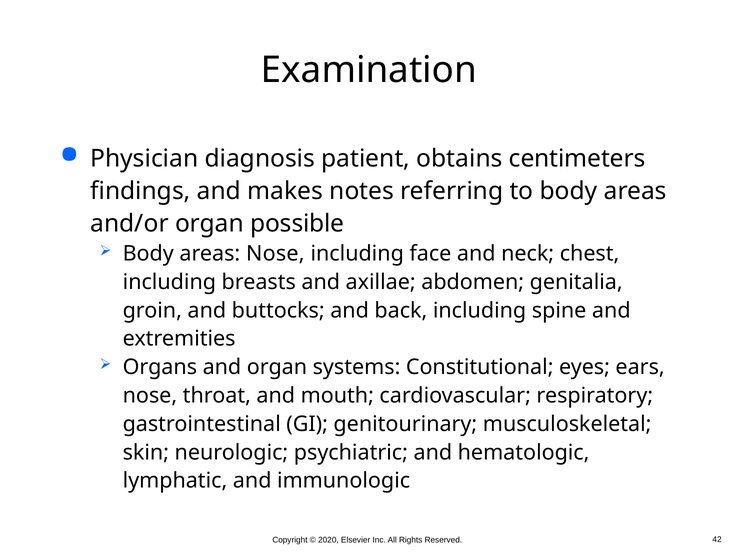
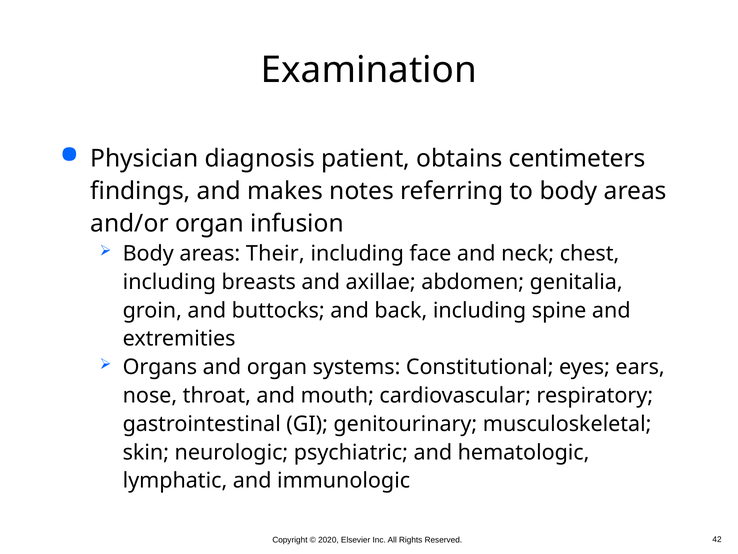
possible: possible -> infusion (297, 223)
areas Nose: Nose -> Their (275, 253)
